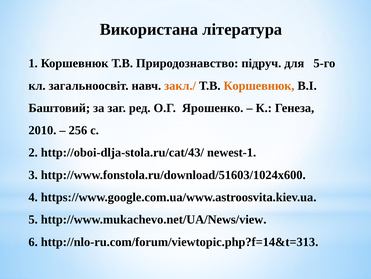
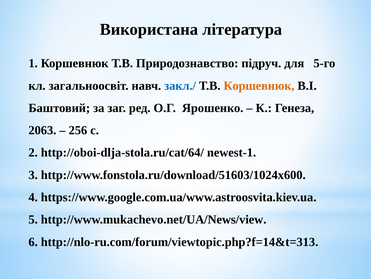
закл./ colour: orange -> blue (180, 85)
2010: 2010 -> 2063 (42, 130)
http://oboi-dlja-stola.ru/cat/43/: http://oboi-dlja-stola.ru/cat/43/ -> http://oboi-dlja-stola.ru/cat/64/ (122, 152)
